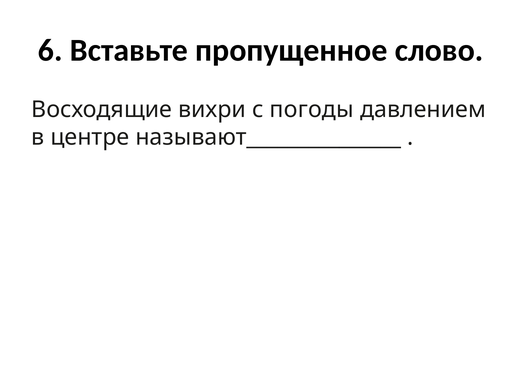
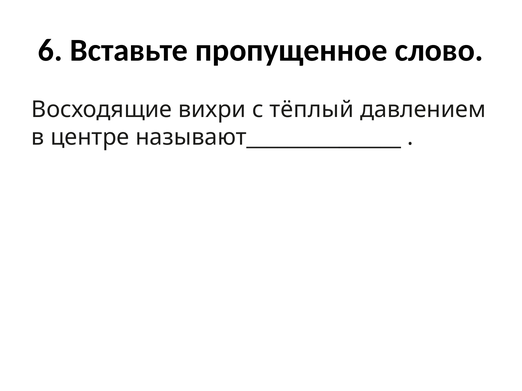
погоды: погоды -> тёплый (312, 110)
